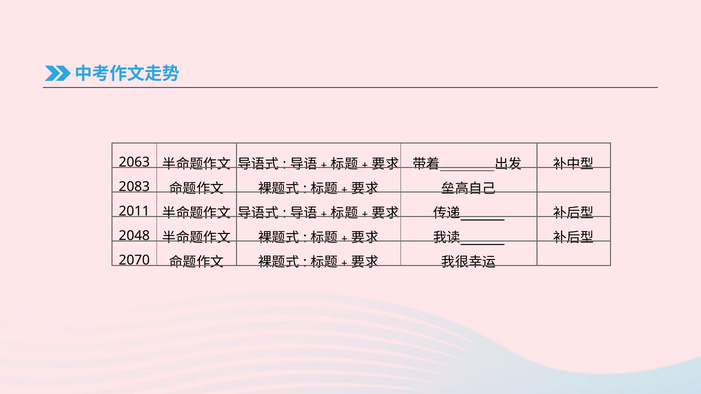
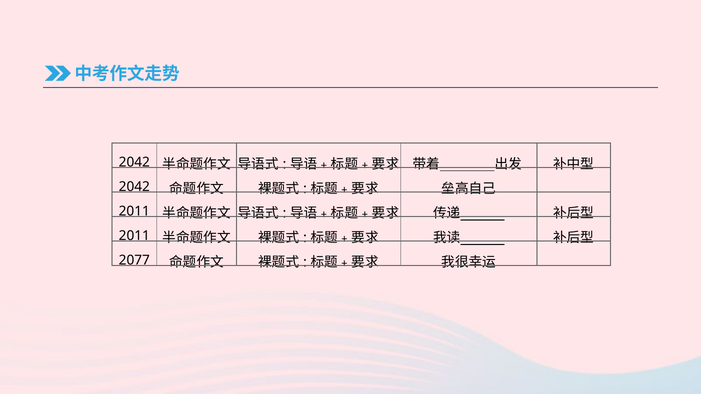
2063: 2063 -> 2042 (134, 162)
2083: 2083 -> 2042 (134, 187)
2048: 2048 -> 2011 (134, 236)
2070: 2070 -> 2077 (134, 261)
